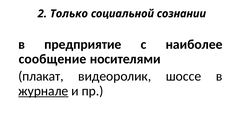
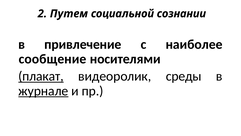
Только: Только -> Путем (69, 14)
предприятие: предприятие -> привлечение (83, 44)
плакат underline: none -> present (41, 76)
шоссе: шоссе -> среды (184, 76)
